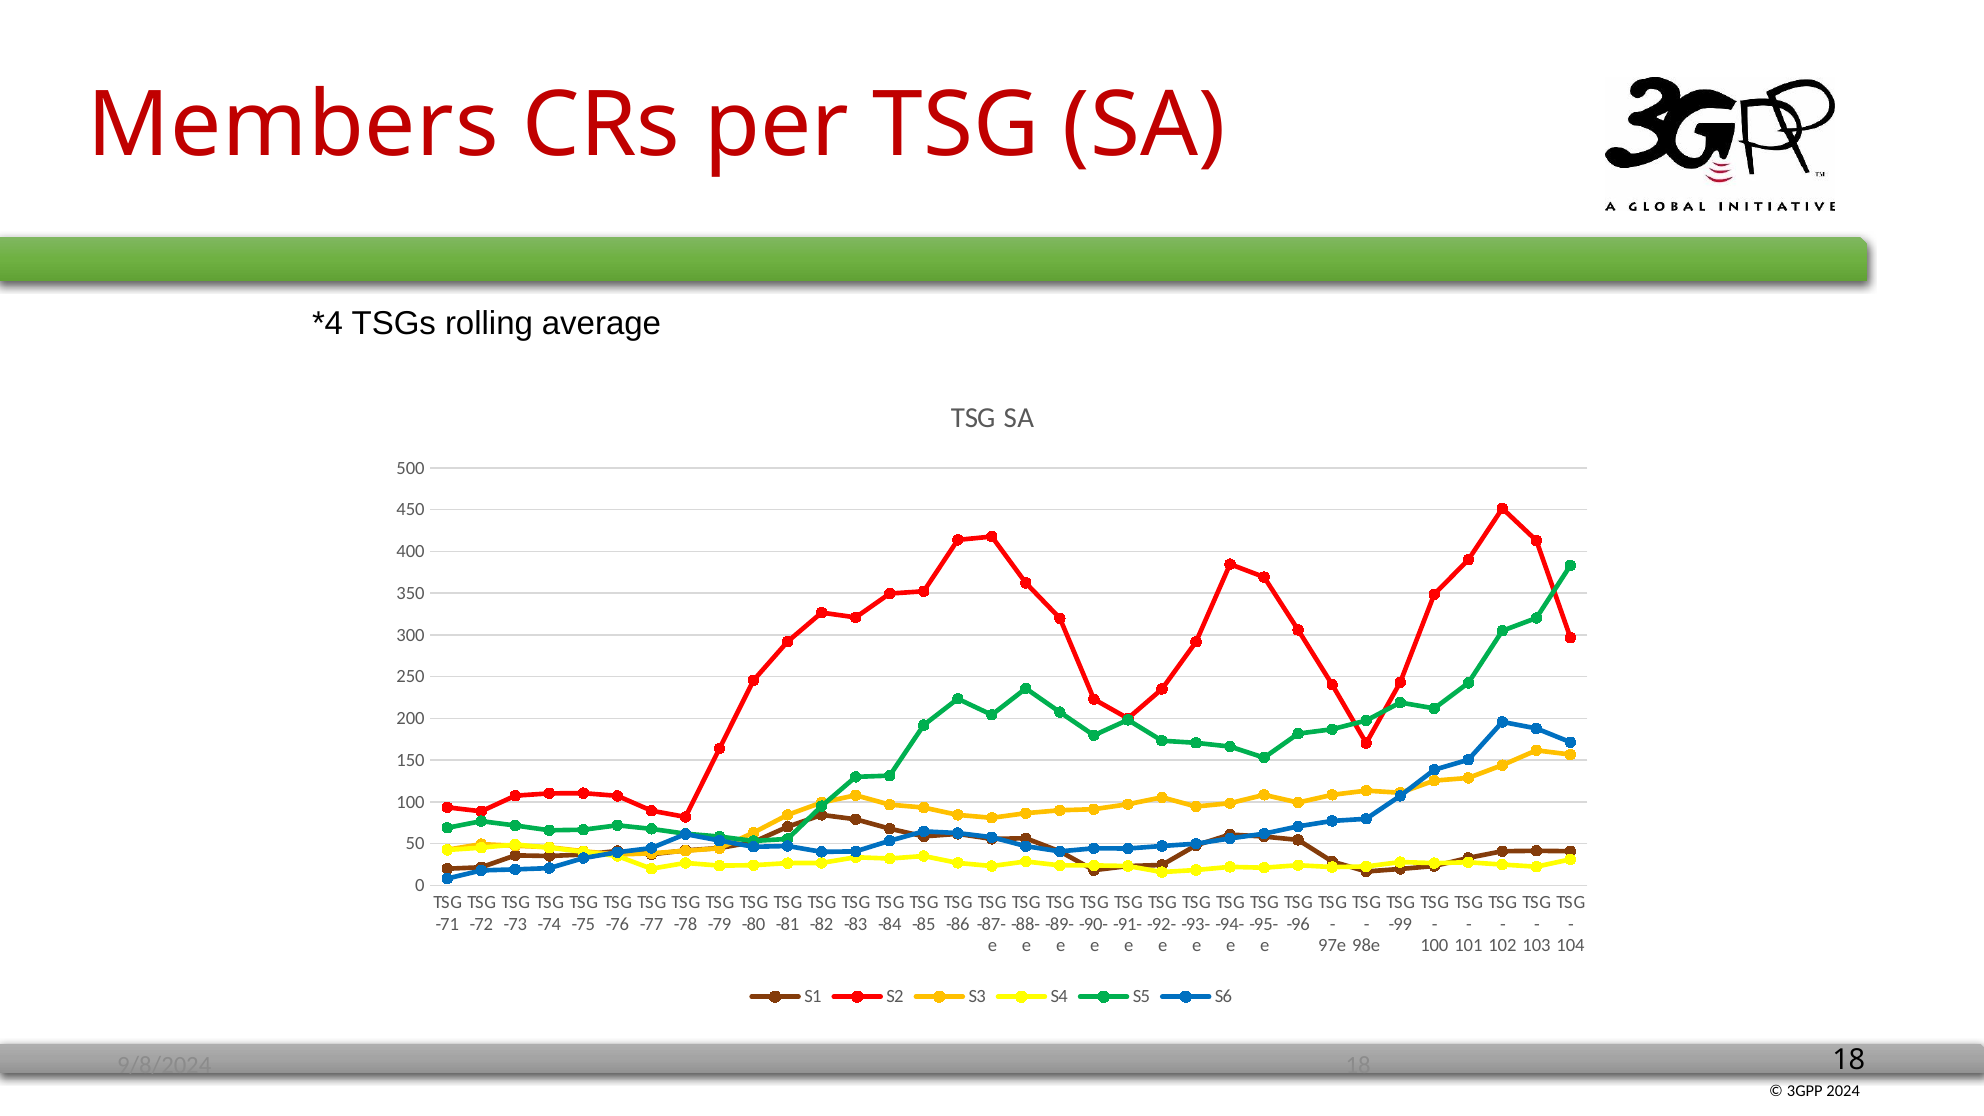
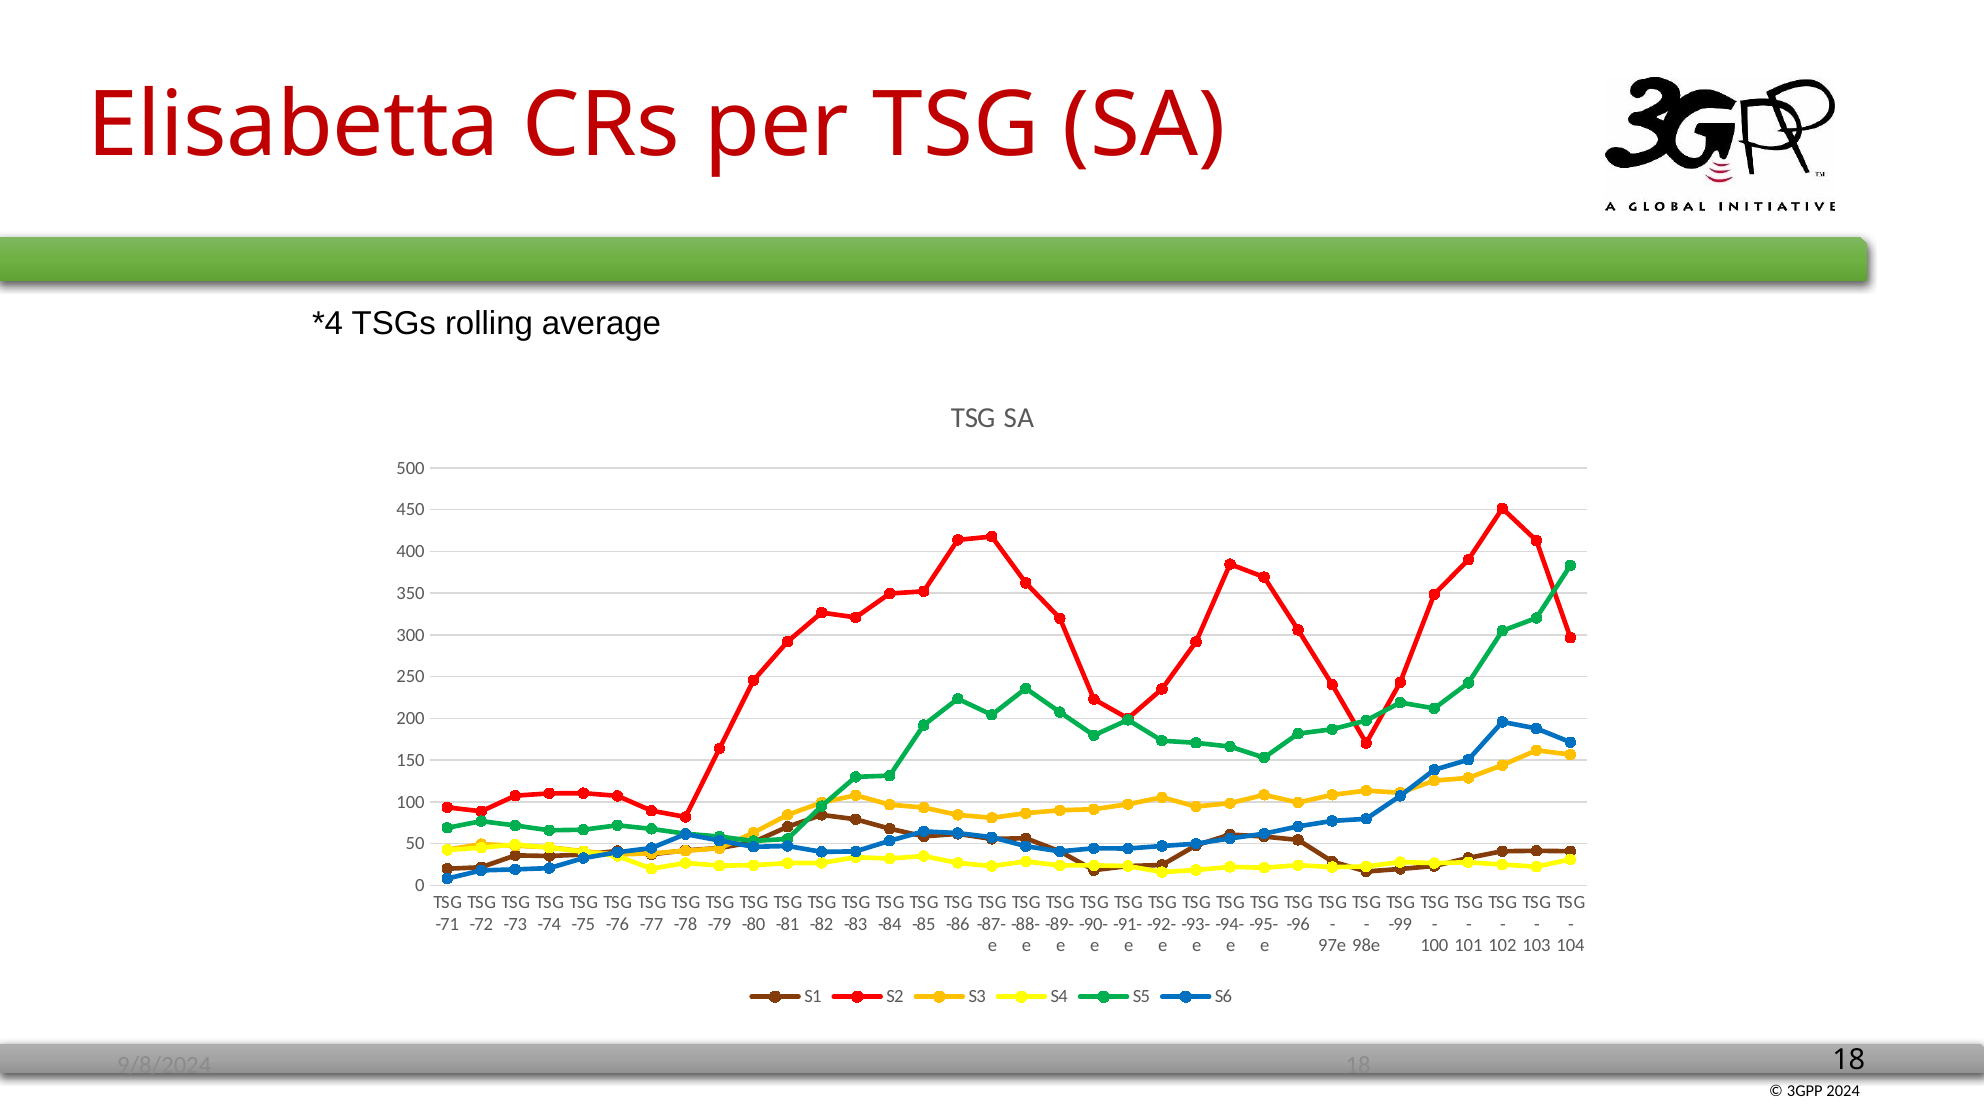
Members: Members -> Elisabetta (293, 126)
